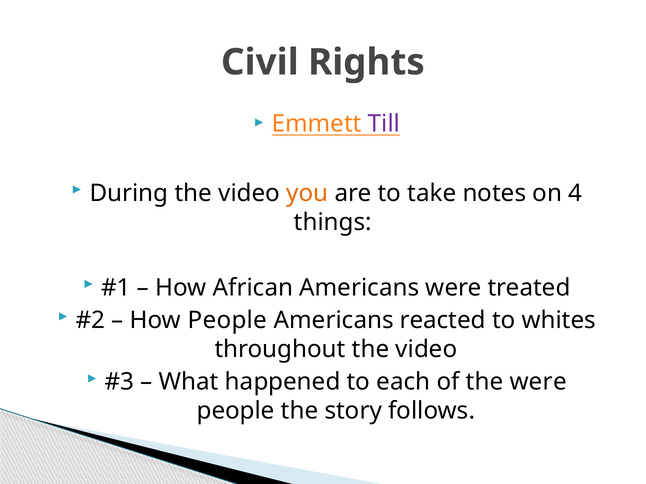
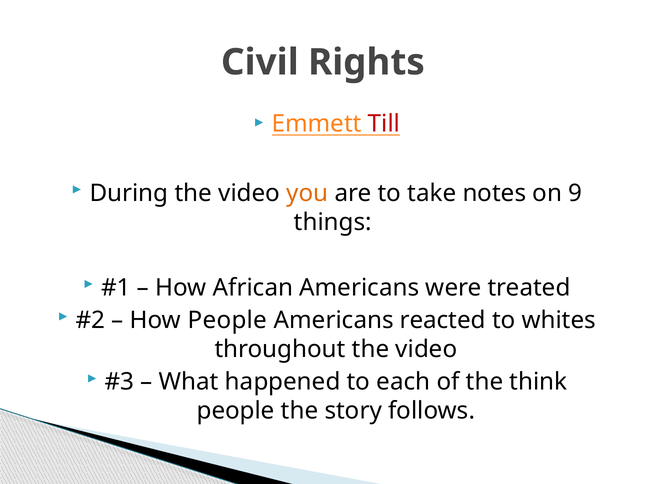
Till colour: purple -> red (384, 124)
4: 4 -> 9 (575, 193)
the were: were -> think (538, 382)
